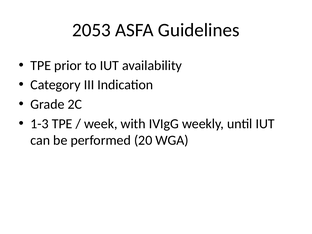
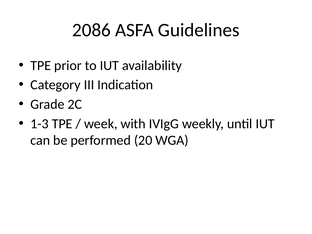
2053: 2053 -> 2086 (92, 30)
